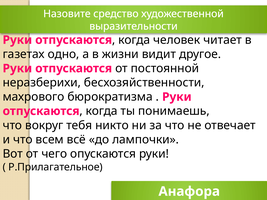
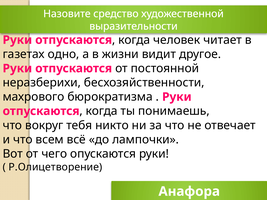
Р.Прилагательное: Р.Прилагательное -> Р.Олицетворение (55, 167)
